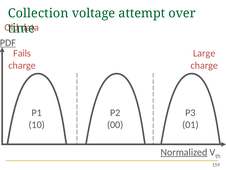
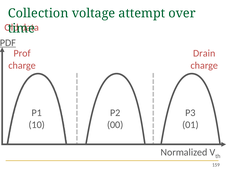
Fails: Fails -> Prof (22, 53)
Large: Large -> Drain (204, 53)
Normalized underline: present -> none (184, 152)
